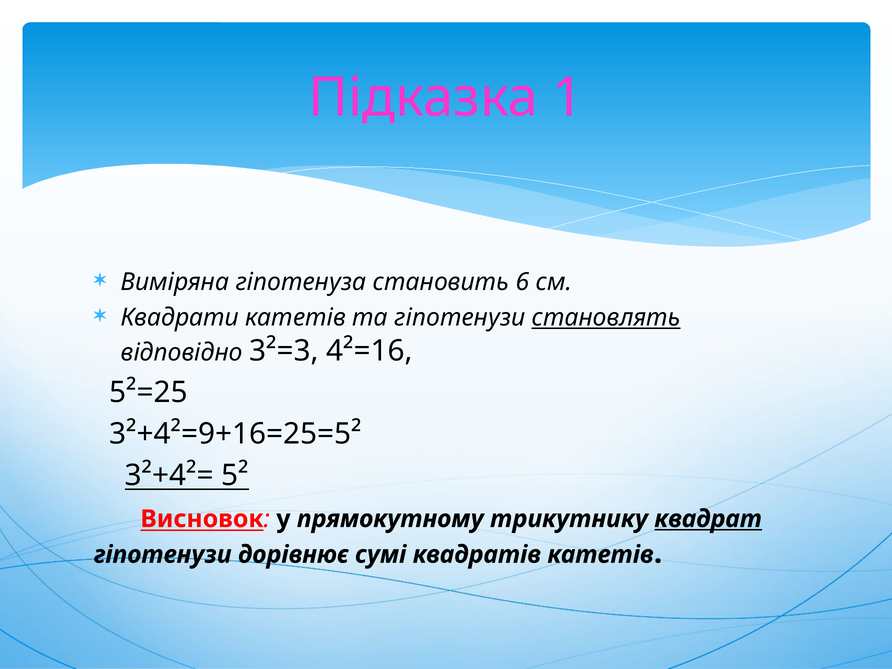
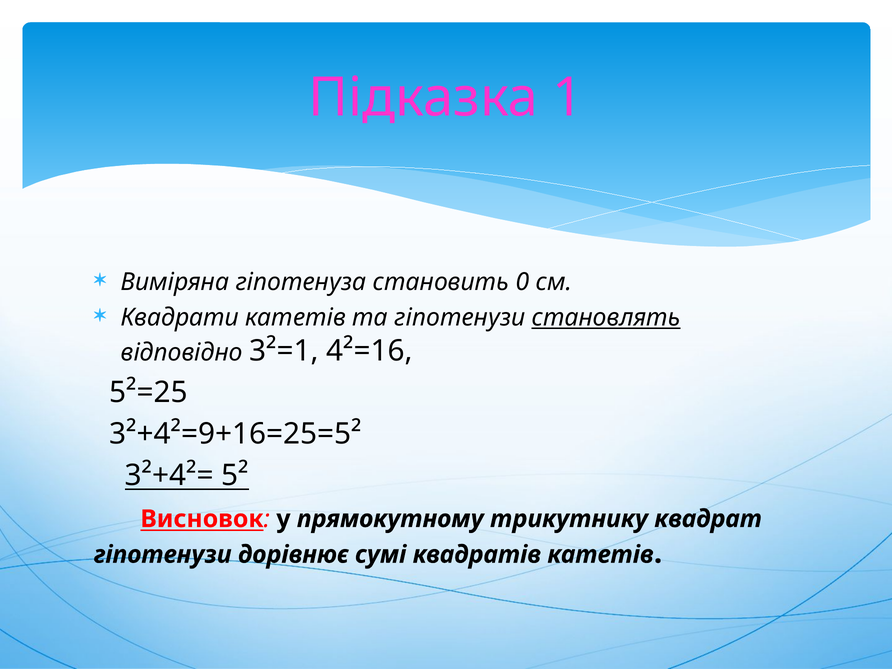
6: 6 -> 0 (522, 282)
3²=3: 3²=3 -> 3²=1 (284, 351)
квадрат underline: present -> none (708, 519)
